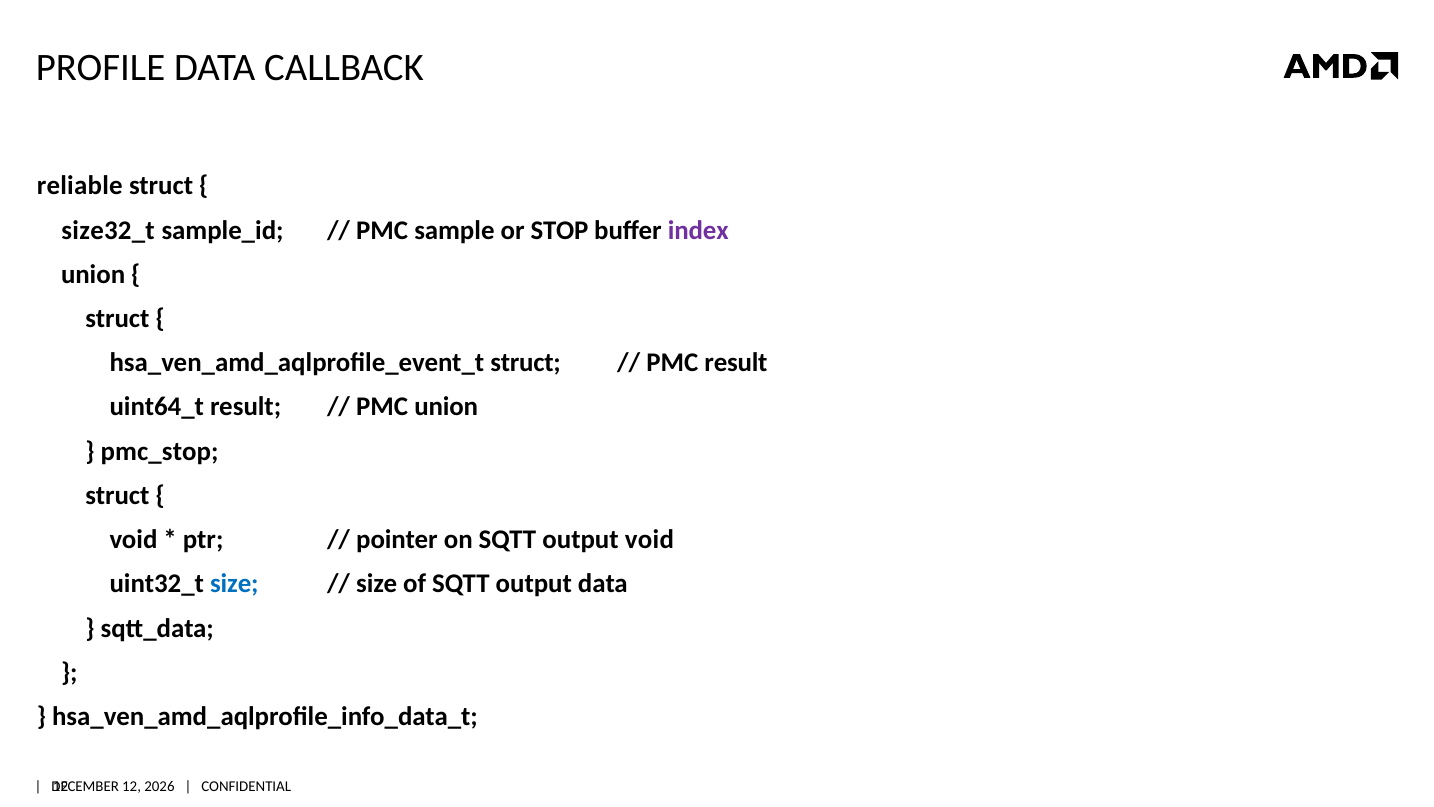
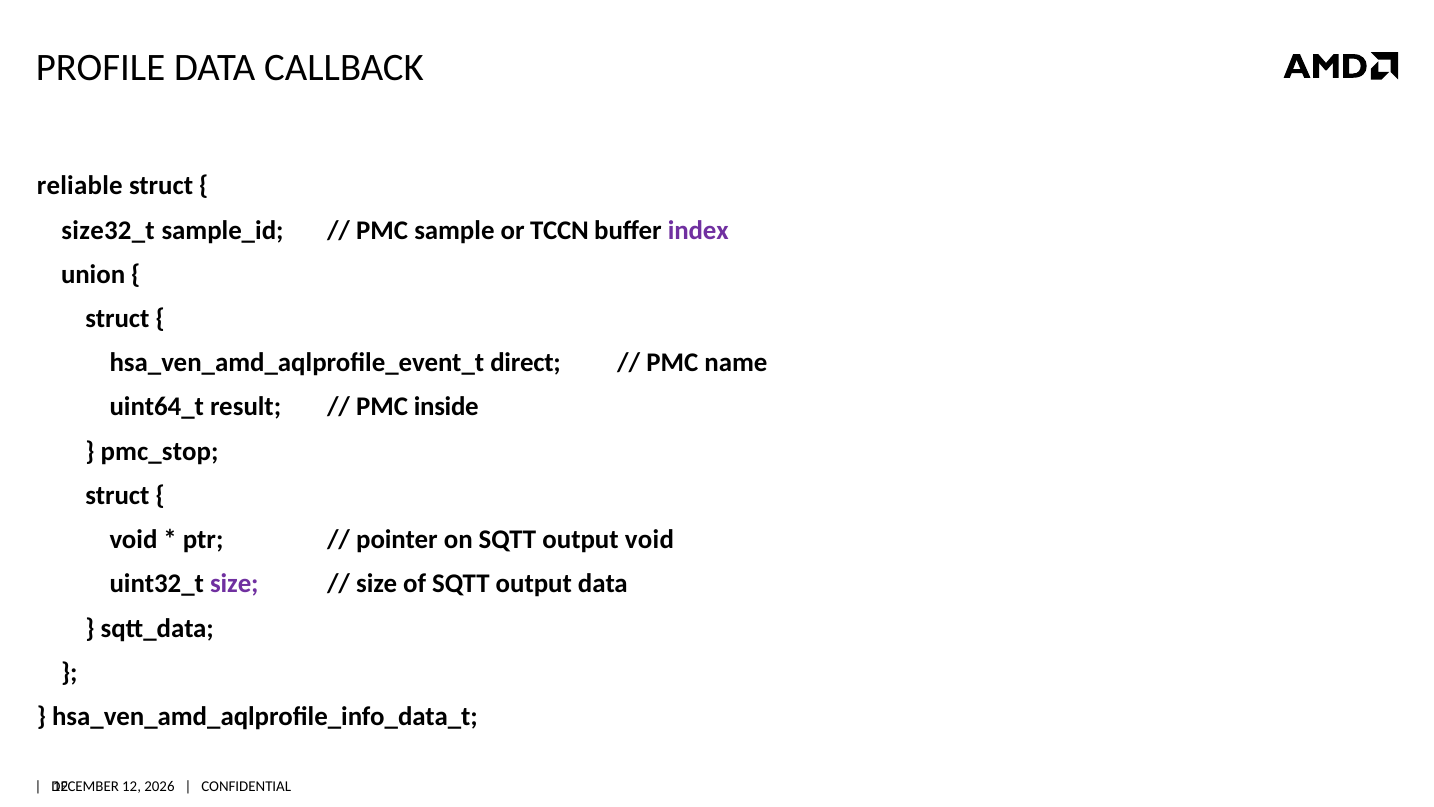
STOP: STOP -> TCCN (559, 230)
hsa_ven_amd_aqlprofile_event_t struct: struct -> direct (526, 363)
PMC result: result -> name (736, 363)
PMC union: union -> inside (446, 407)
size colour: blue -> purple (234, 584)
